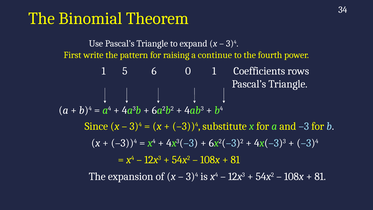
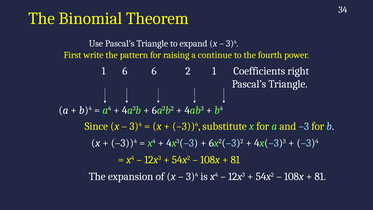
1 5: 5 -> 6 (125, 71)
0: 0 -> 2 (188, 71)
rows: rows -> right (298, 71)
